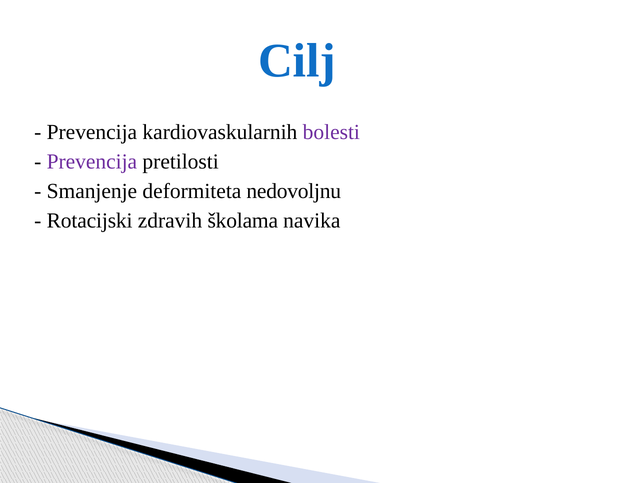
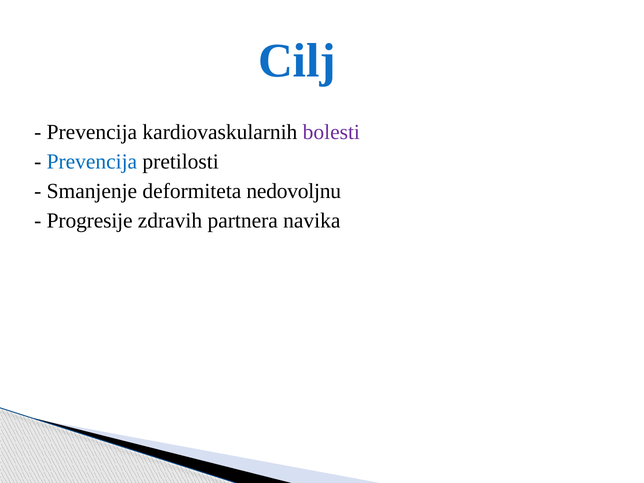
Prevencija colour: purple -> blue (92, 162)
Rotacijski: Rotacijski -> Progresije (90, 220)
školama: školama -> partnera (243, 220)
